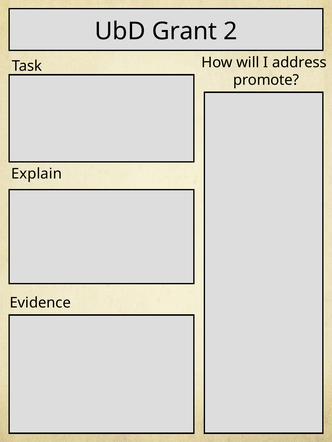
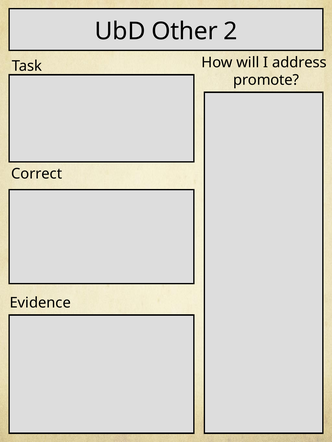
Grant: Grant -> Other (185, 31)
Explain: Explain -> Correct (37, 174)
